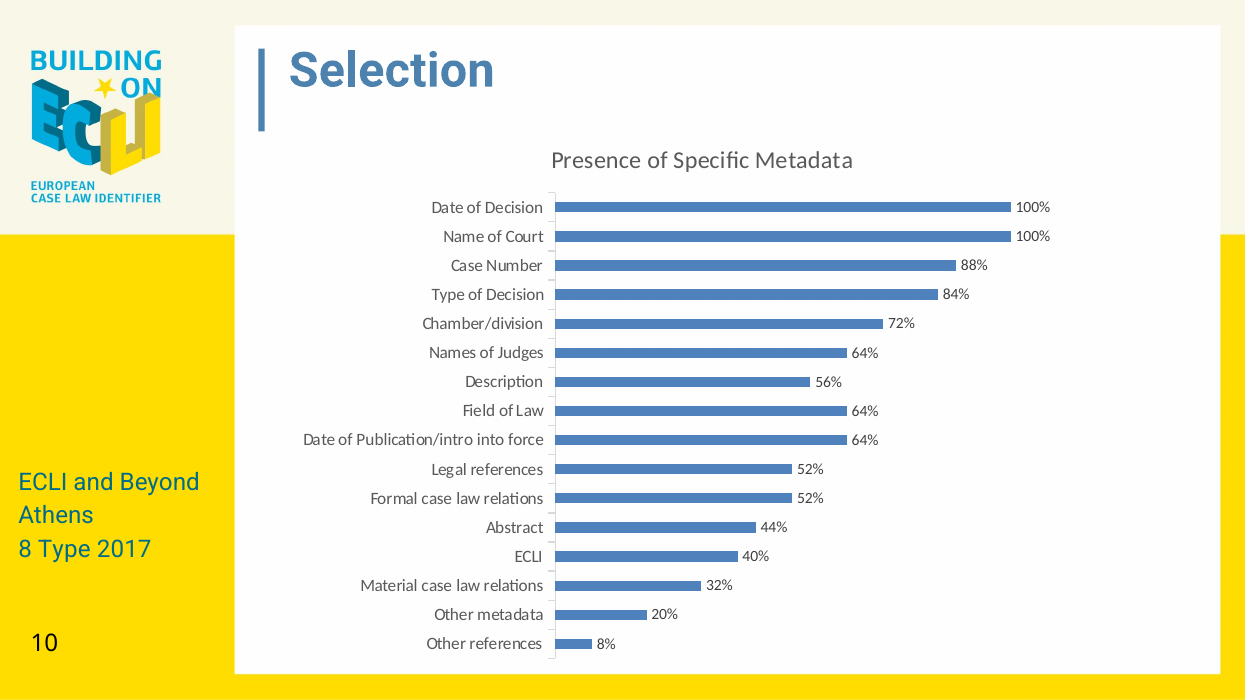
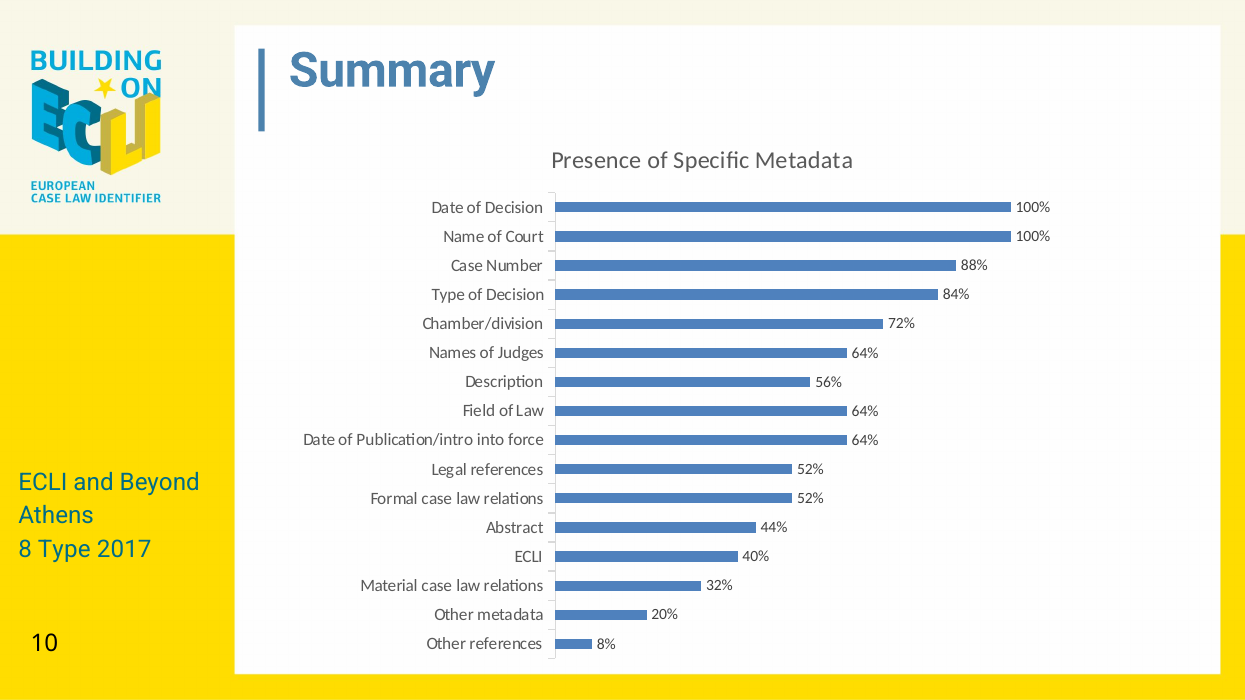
Selection: Selection -> Summary (392, 71)
